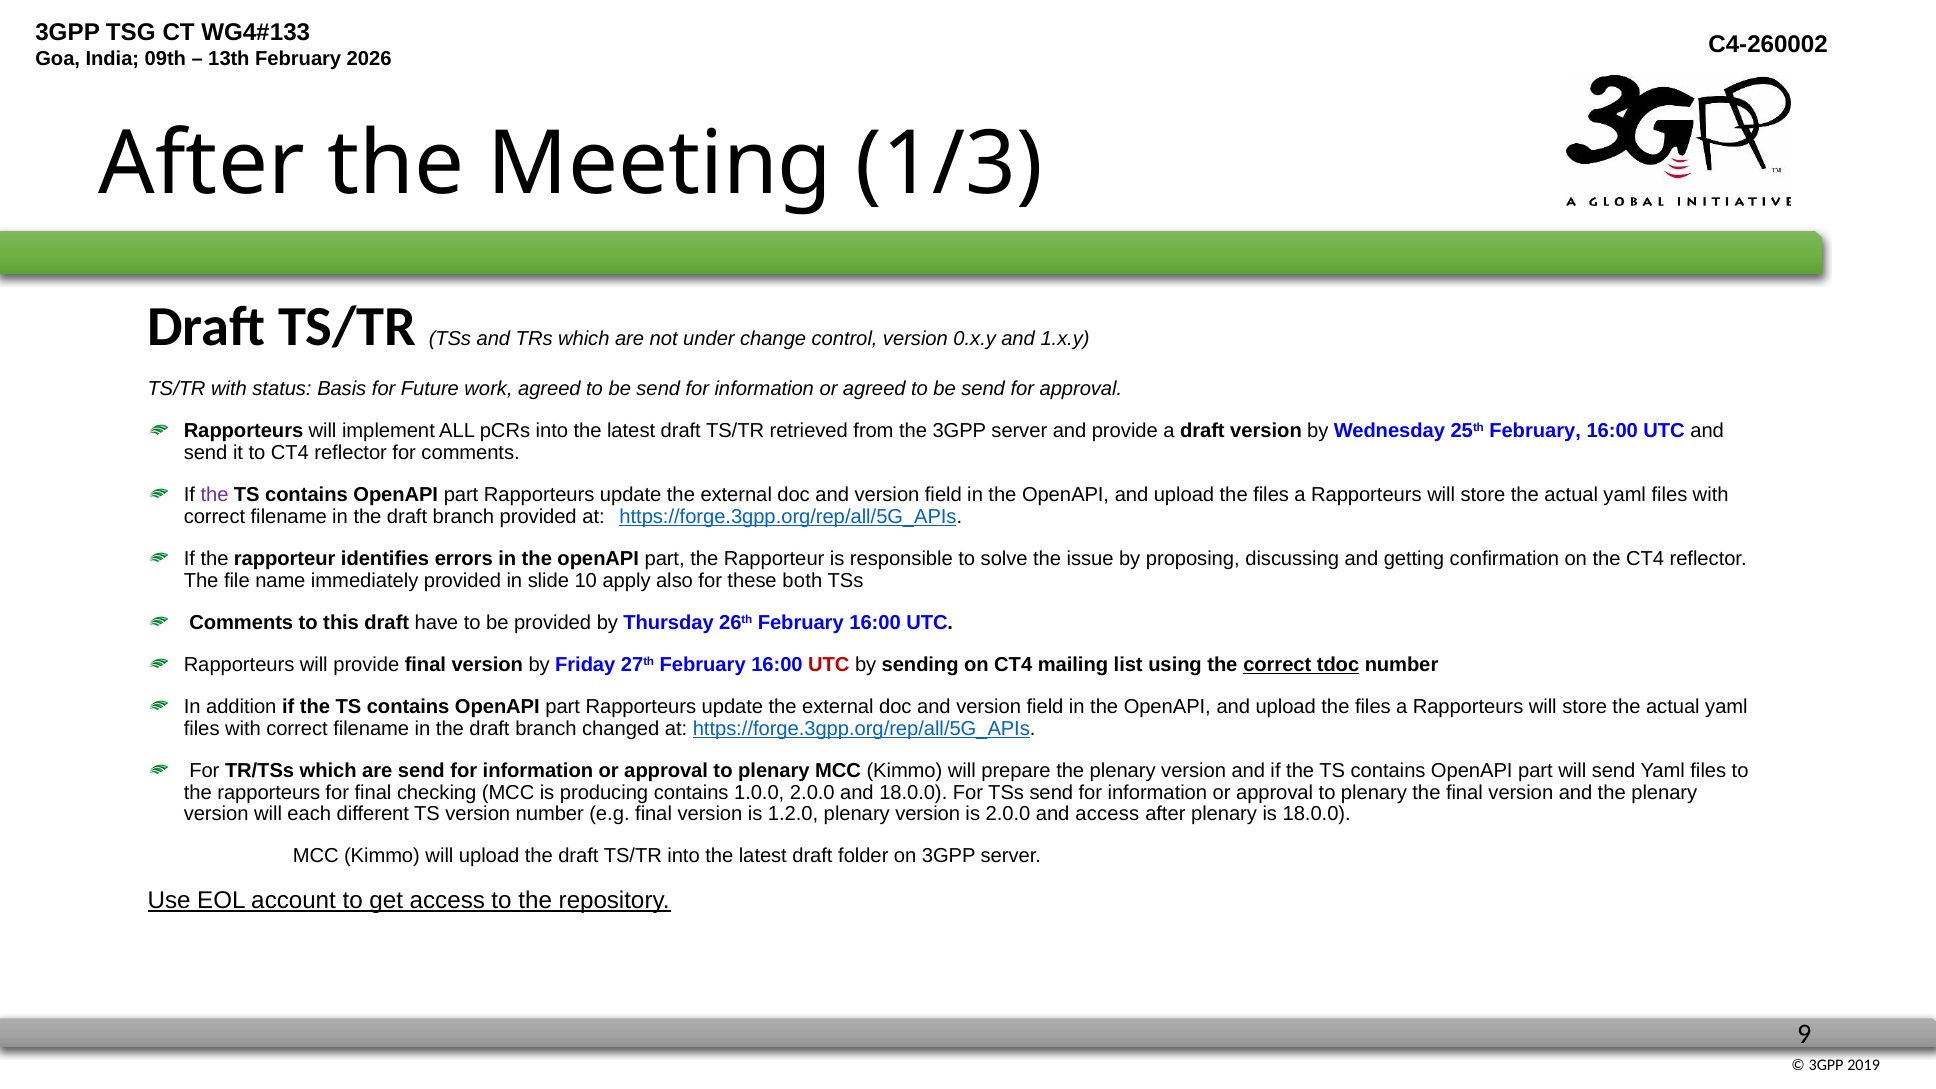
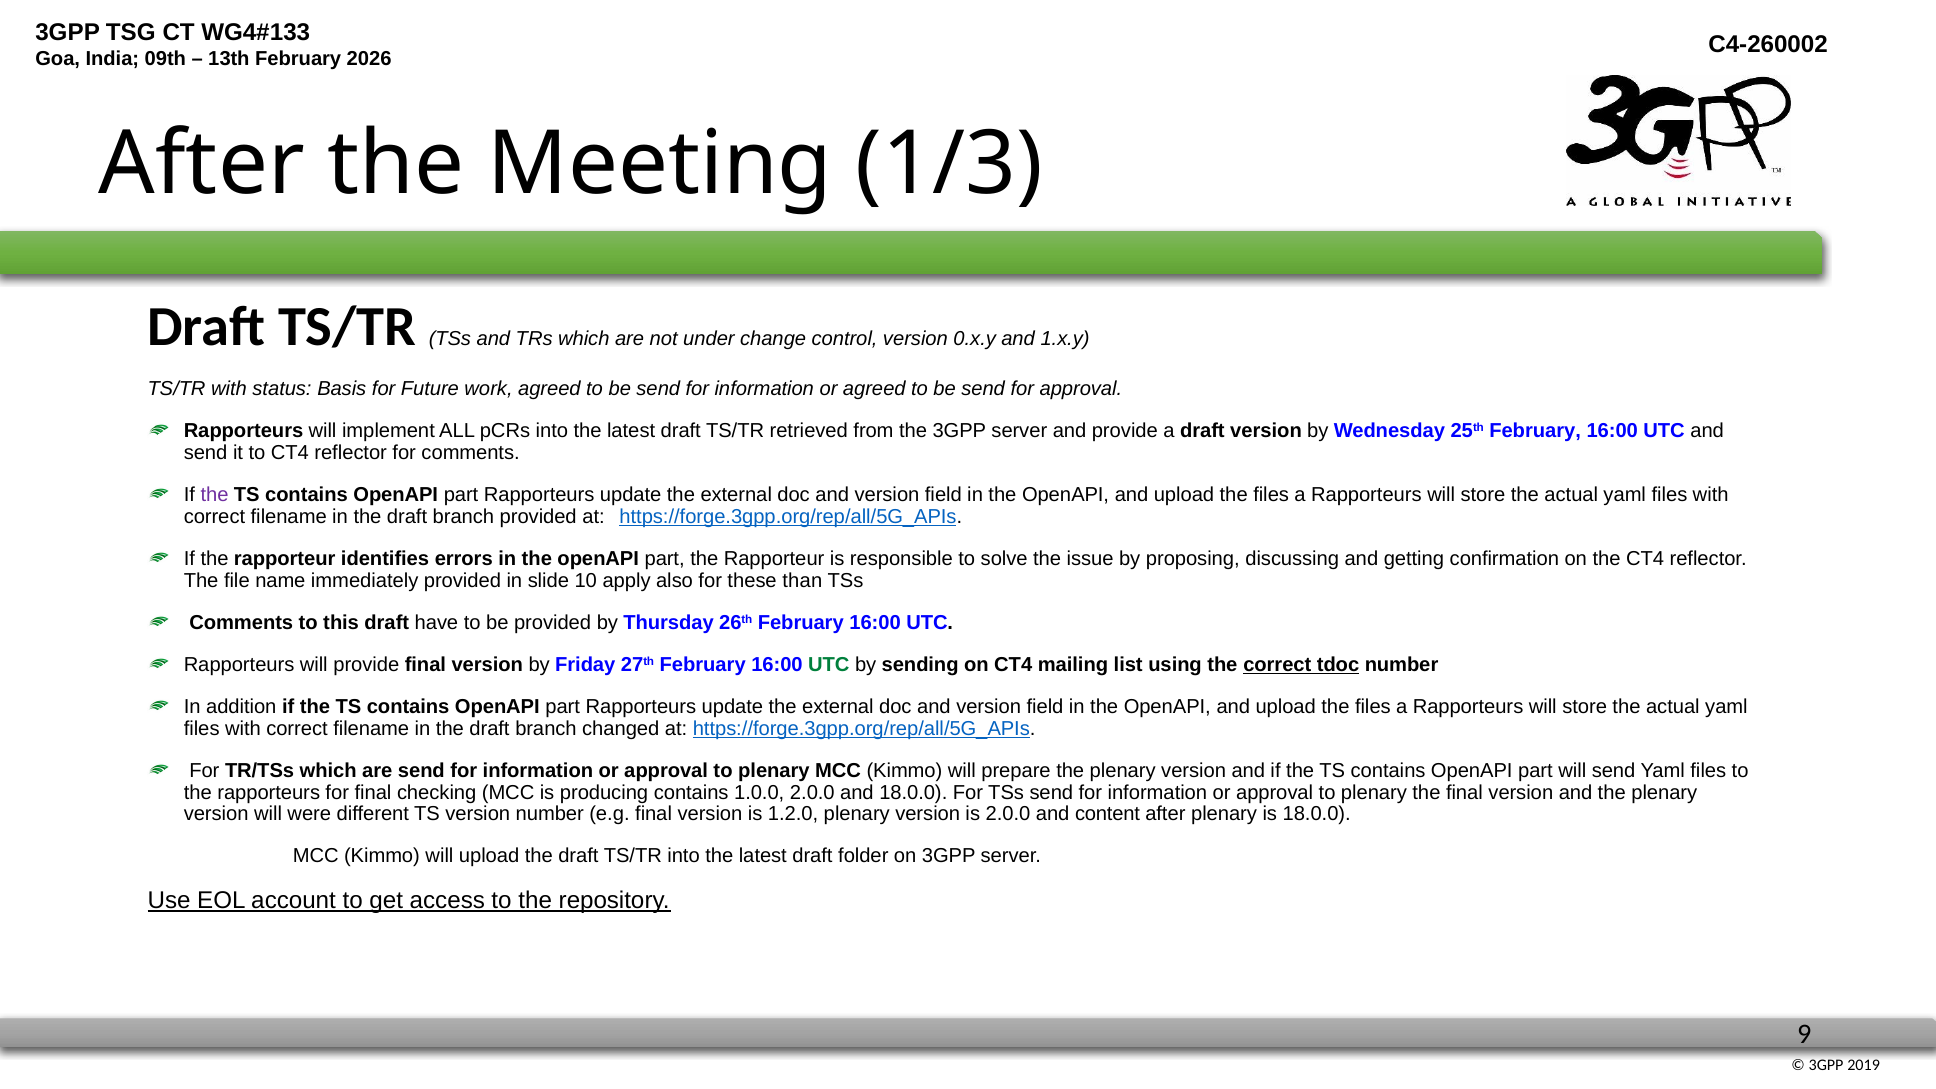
both: both -> than (802, 581)
UTC colour: red -> green (829, 665)
each: each -> were (309, 814)
and access: access -> content (1108, 814)
